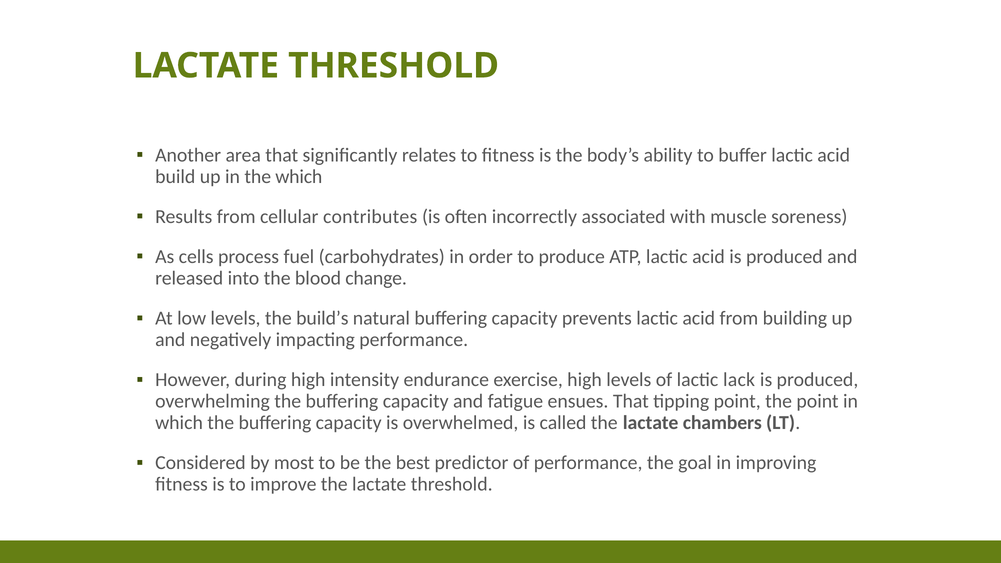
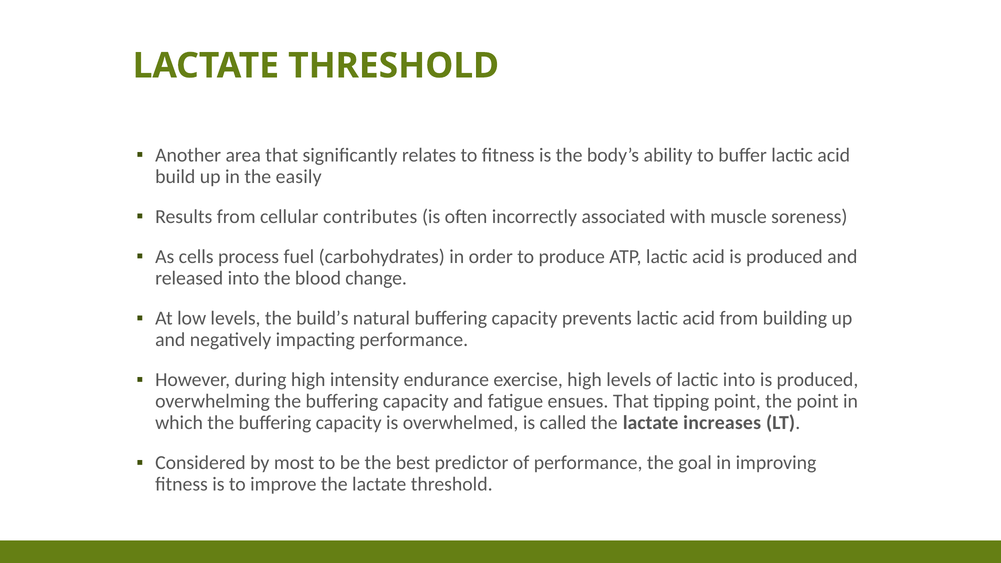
the which: which -> easily (299, 177)
lactic lack: lack -> into (739, 380)
chambers: chambers -> increases (722, 423)
